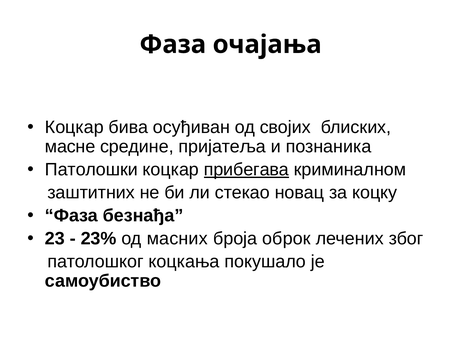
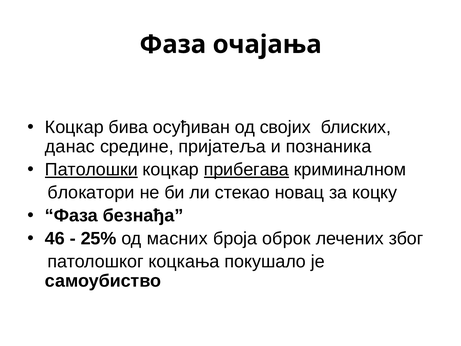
масне: масне -> данас (70, 147)
Патолошки underline: none -> present (91, 169)
заштитних: заштитних -> блокатори (91, 192)
23: 23 -> 46 (55, 238)
23%: 23% -> 25% (99, 238)
